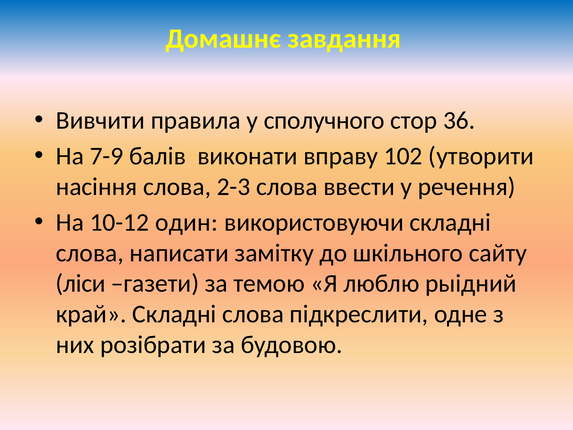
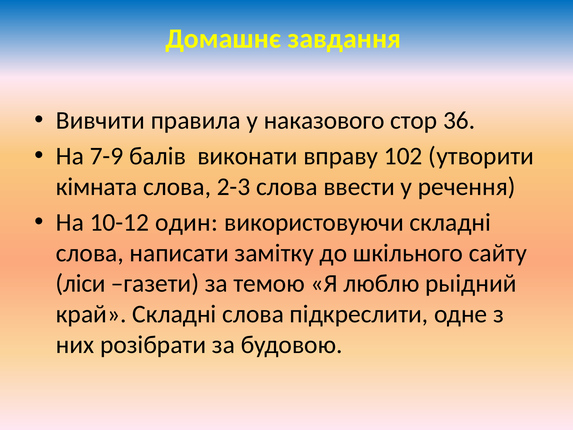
сполучного: сполучного -> наказового (324, 120)
насіння: насіння -> кімната (97, 187)
